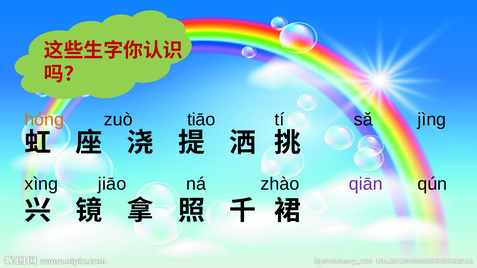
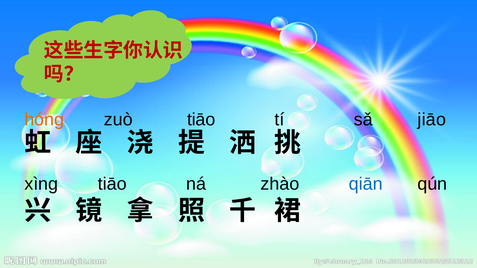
jìng: jìng -> jiāo (432, 120)
xìng jiāo: jiāo -> tiāo (112, 184)
qiān colour: purple -> blue (366, 184)
